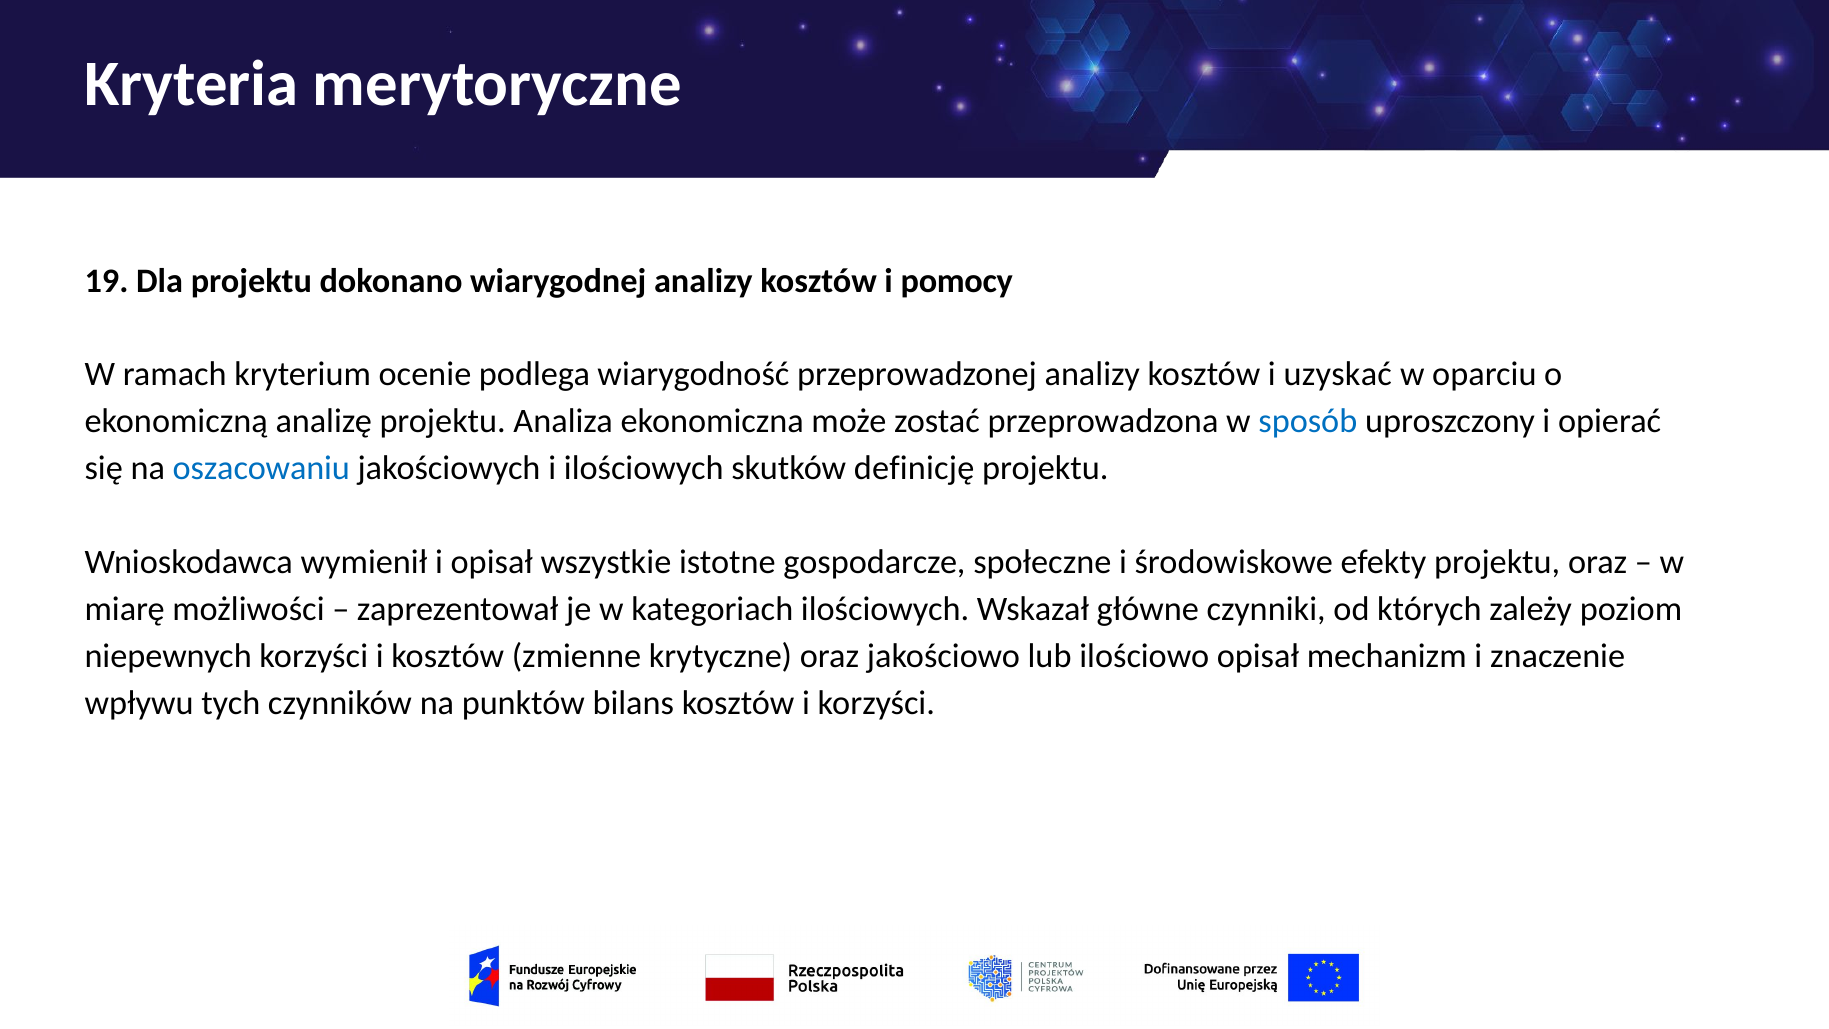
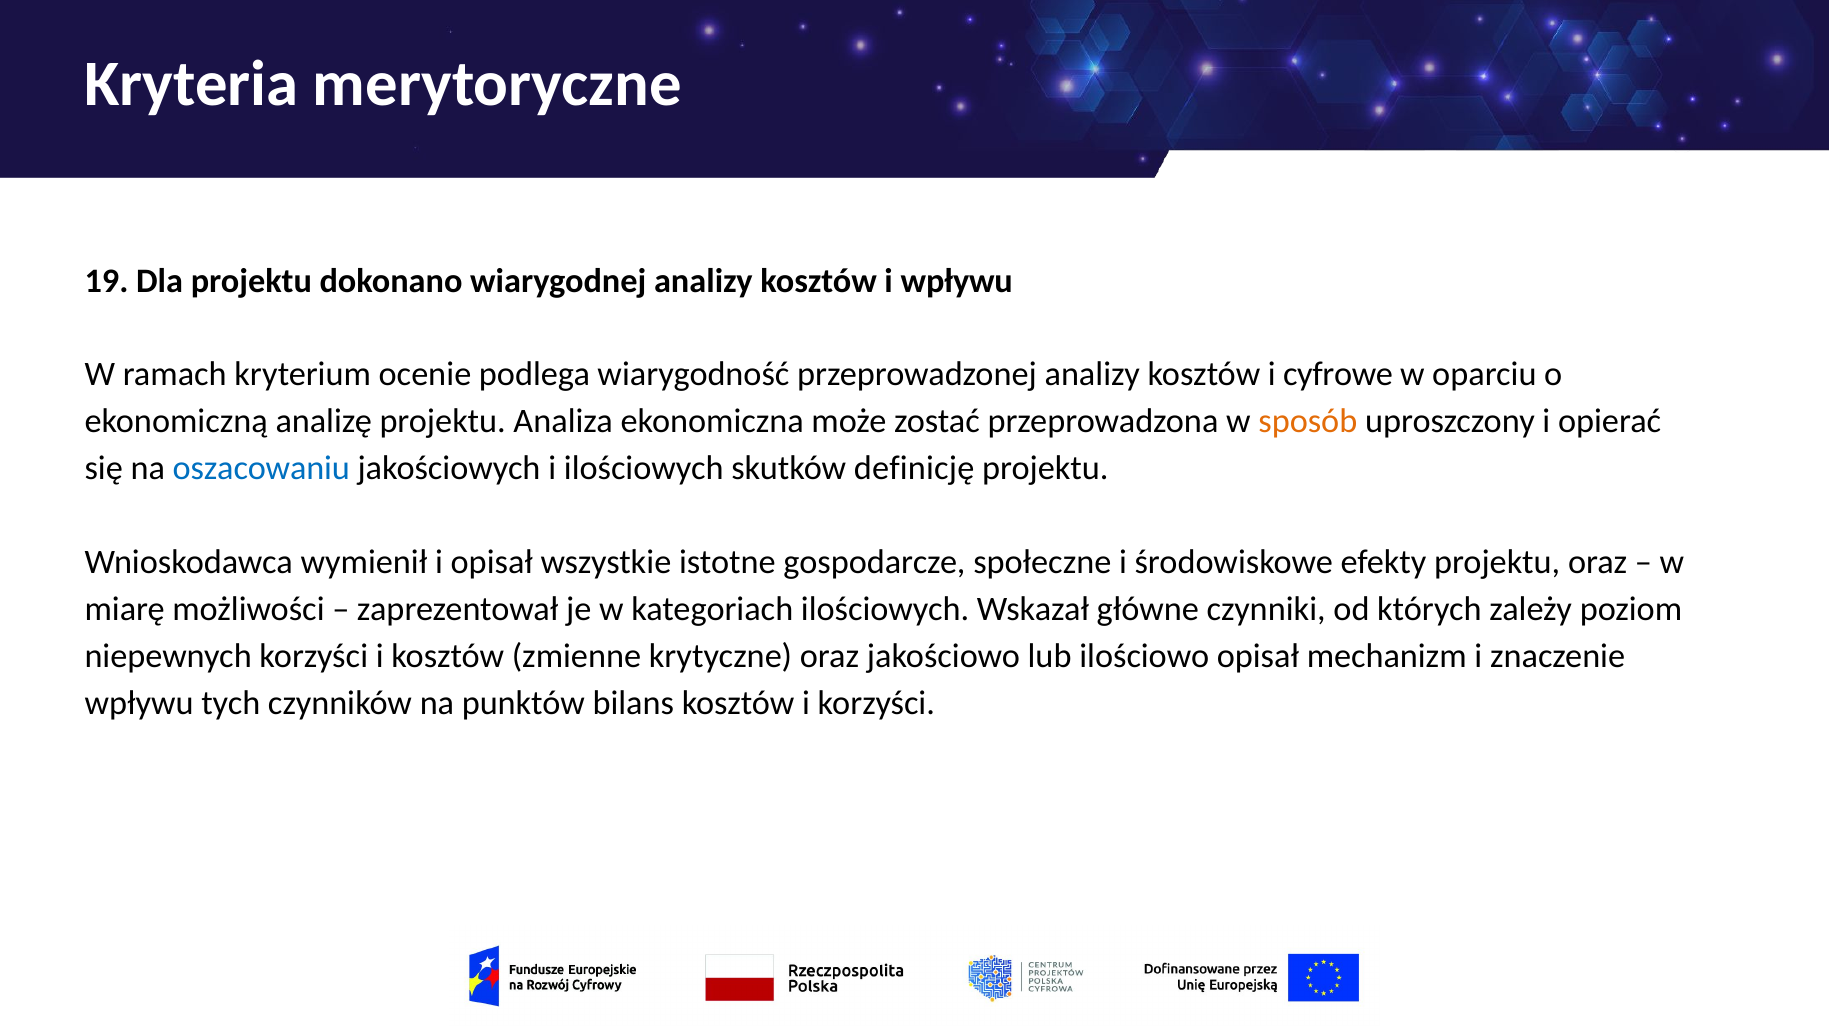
i pomocy: pomocy -> wpływu (957, 281)
uzyskać: uzyskać -> cyfrowe (1338, 374)
sposób colour: blue -> orange (1308, 421)
